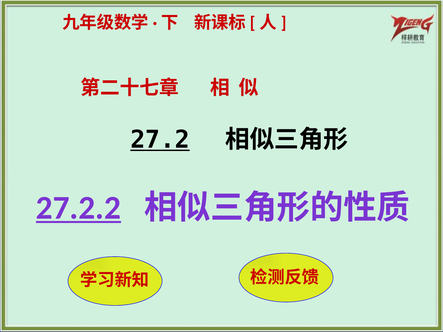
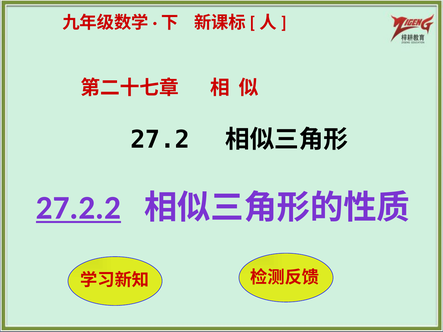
27.2 underline: present -> none (160, 140)
